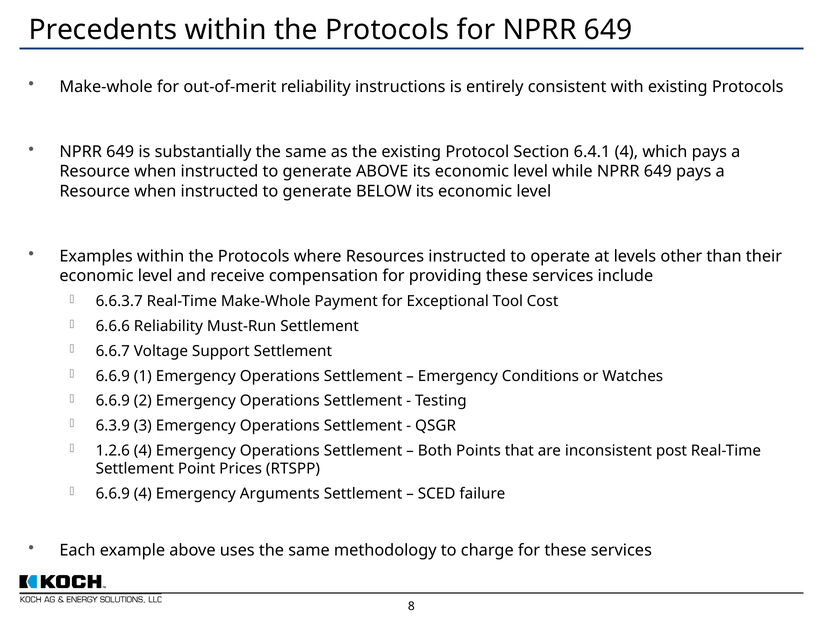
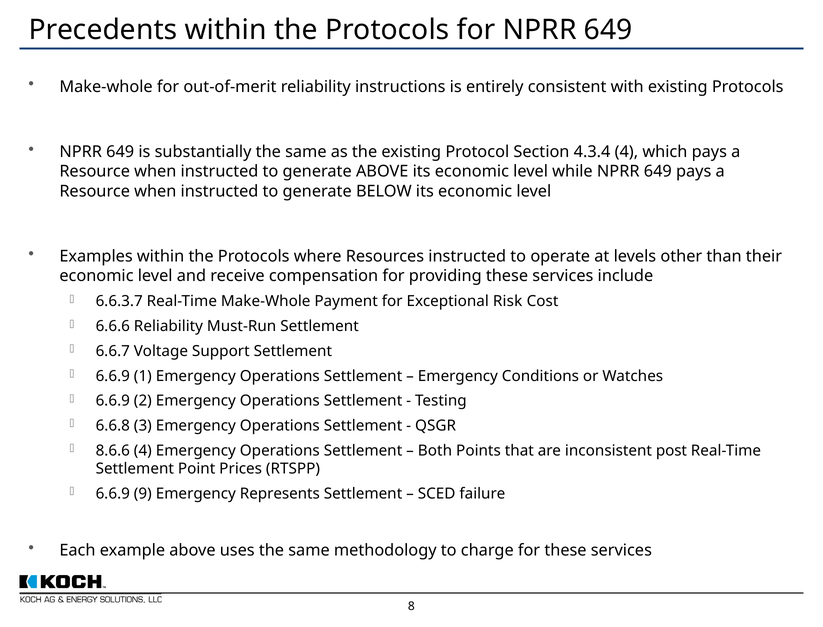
6.4.1: 6.4.1 -> 4.3.4 (592, 152)
Tool: Tool -> Risk (508, 301)
6.3.9: 6.3.9 -> 6.6.8 (113, 426)
1.2.6: 1.2.6 -> 8.6.6 (113, 451)
6.6.9 4: 4 -> 9 (143, 494)
Arguments: Arguments -> Represents (280, 494)
